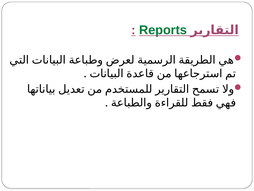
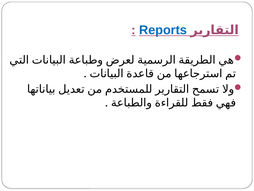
Reports colour: green -> blue (163, 30)
